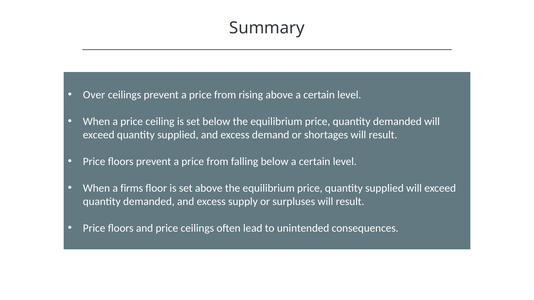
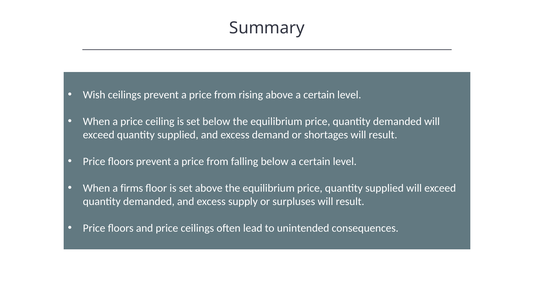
Over: Over -> Wish (94, 95)
